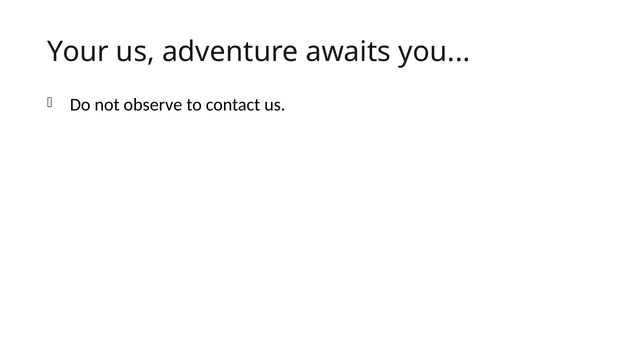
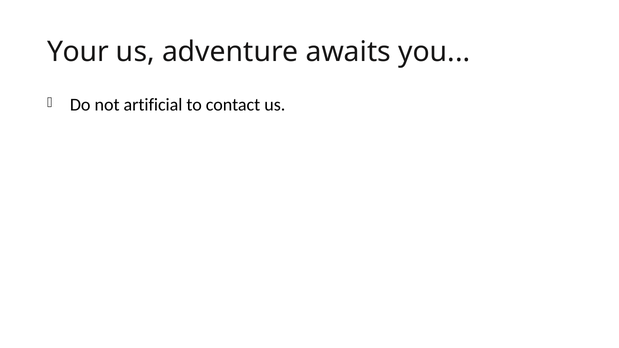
observe: observe -> artificial (153, 105)
